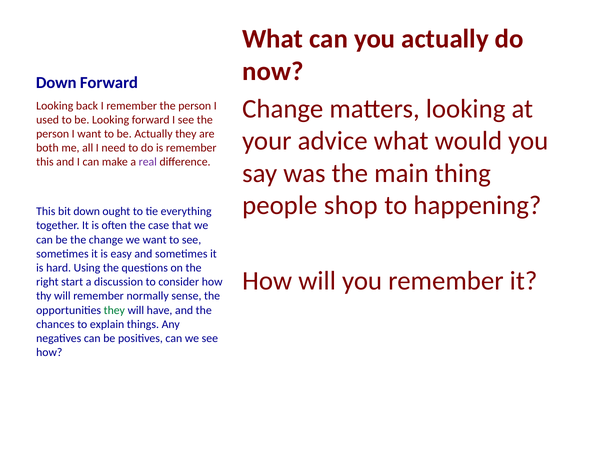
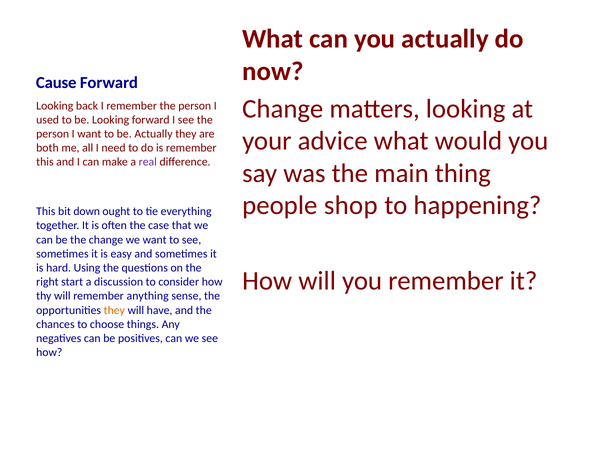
Down: Down -> Cause (56, 83)
normally: normally -> anything (148, 296)
they colour: green -> orange (114, 310)
explain: explain -> choose (107, 324)
